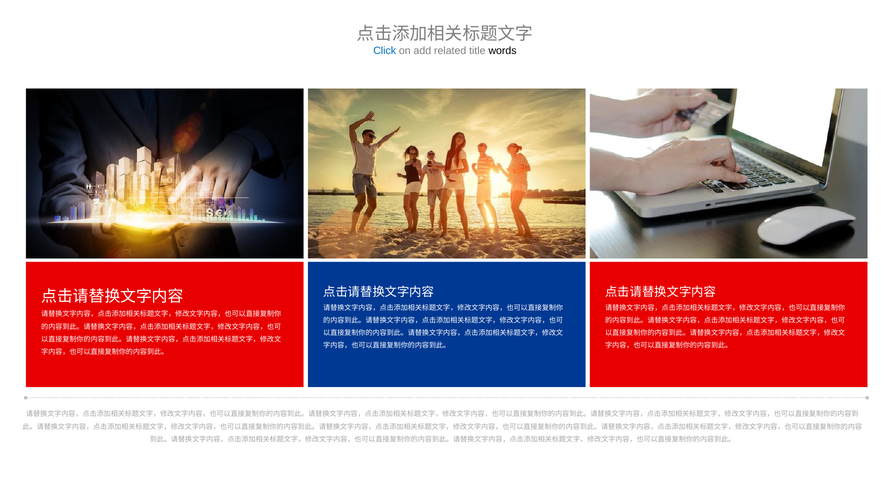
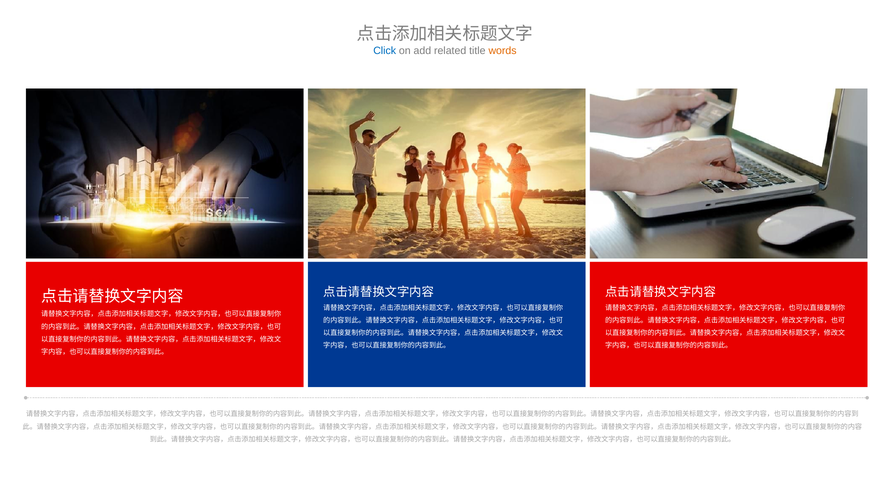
words colour: black -> orange (503, 51)
